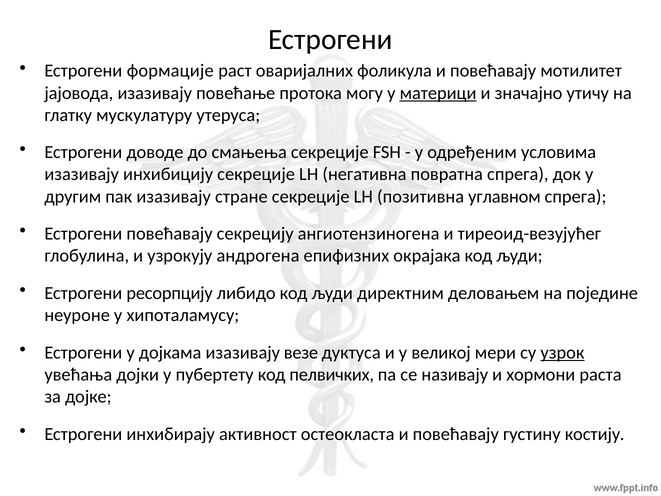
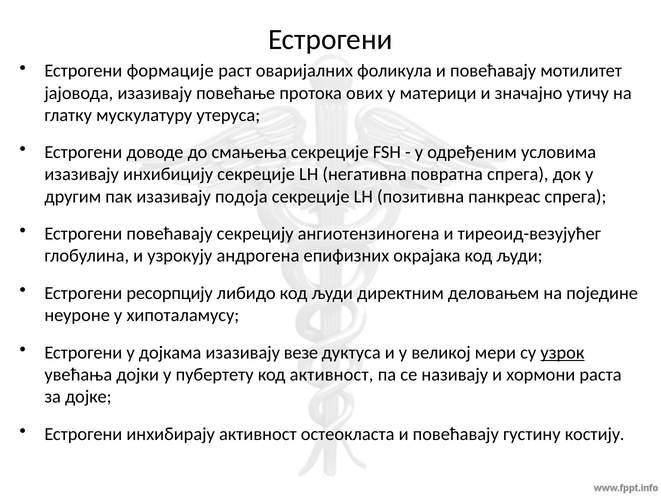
могу: могу -> ових (364, 93)
материци underline: present -> none (438, 93)
стране: стране -> подоја (241, 196)
углавном: углавном -> панкреас (504, 196)
код пелвичких: пелвичких -> активност (332, 374)
